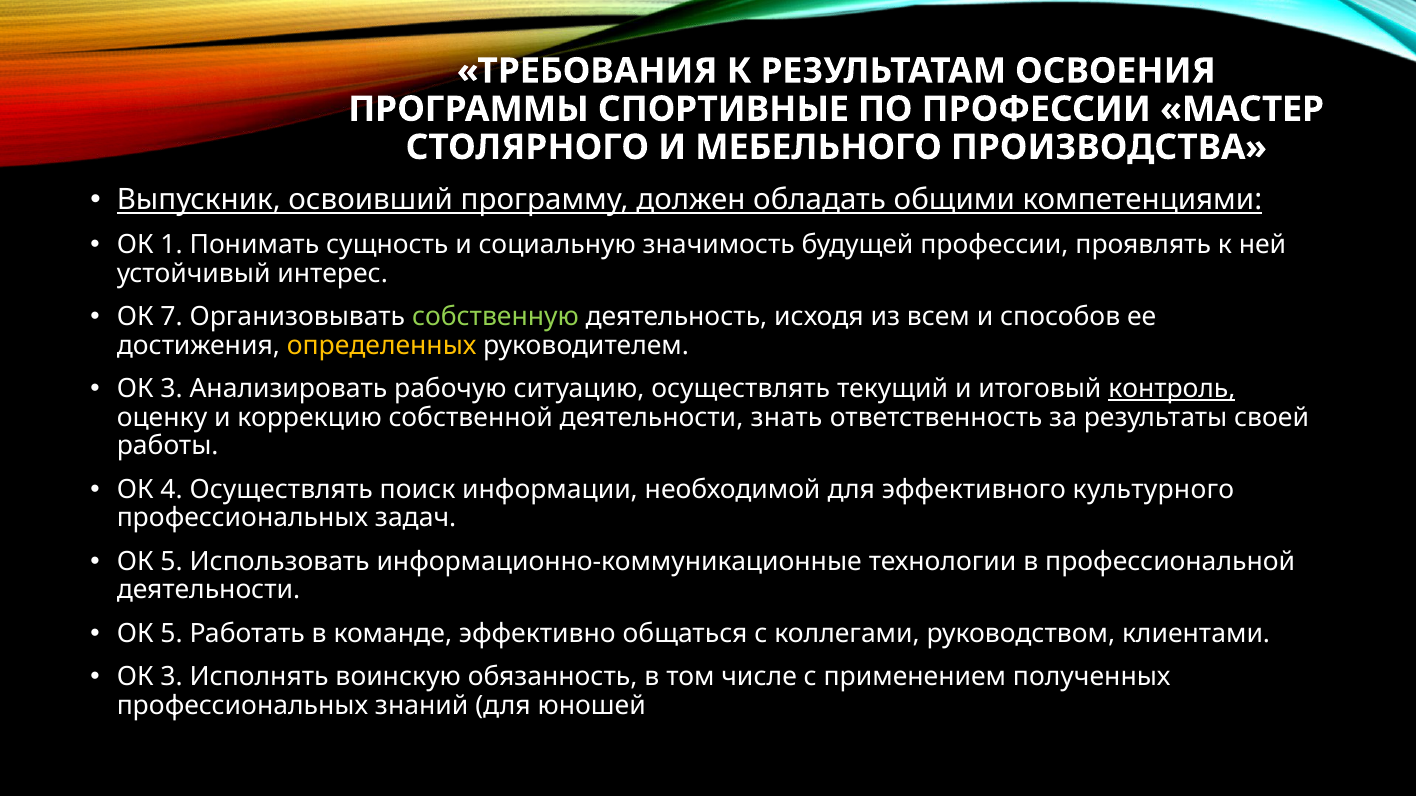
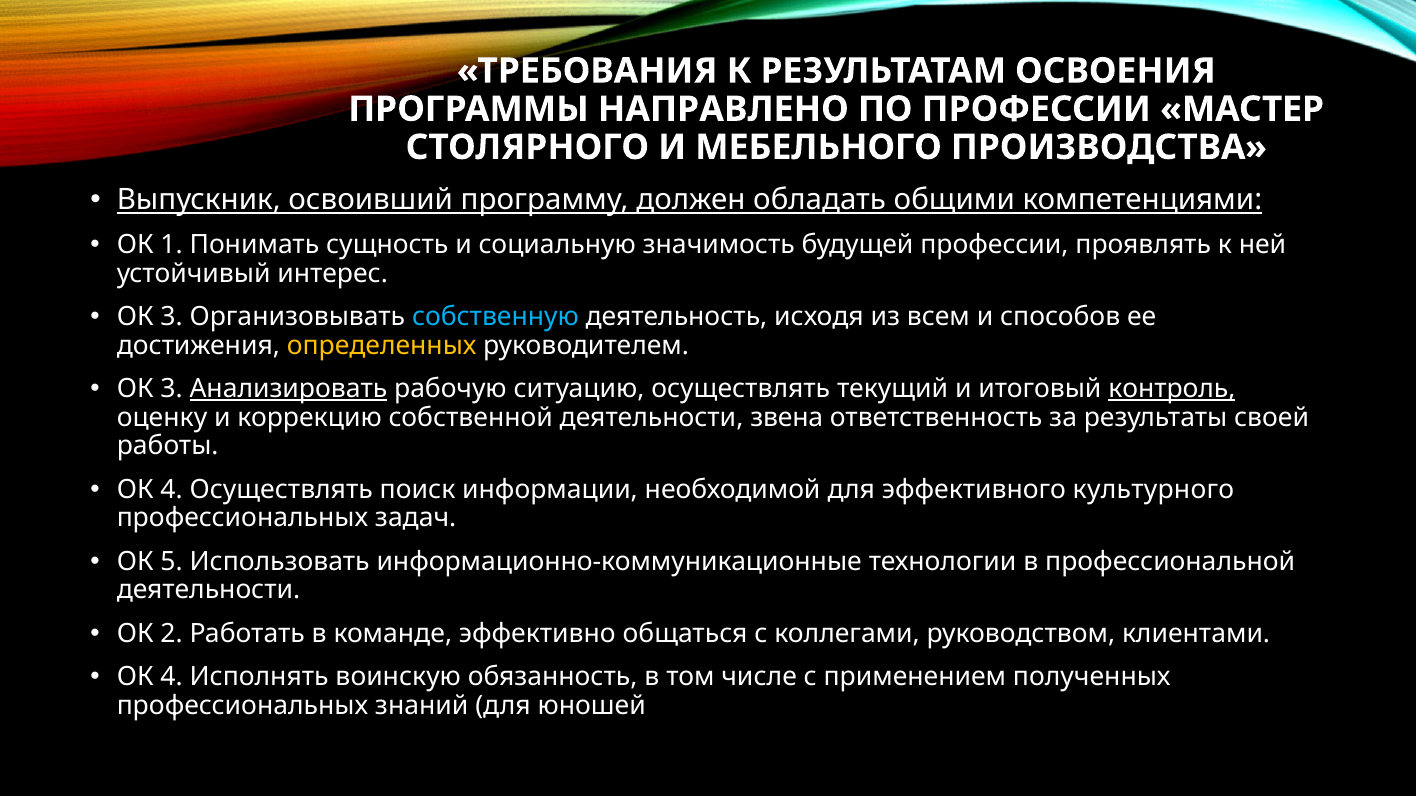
СПОРТИВНЫЕ: СПОРТИВНЫЕ -> НАПРАВЛЕНО (723, 109)
7: 7 -> 3 (172, 317)
собственную colour: light green -> light blue (495, 317)
Анализировать underline: none -> present (288, 389)
знать: знать -> звена (787, 418)
5: 5 -> 2 (172, 634)
3: 3 -> 4 (172, 677)
